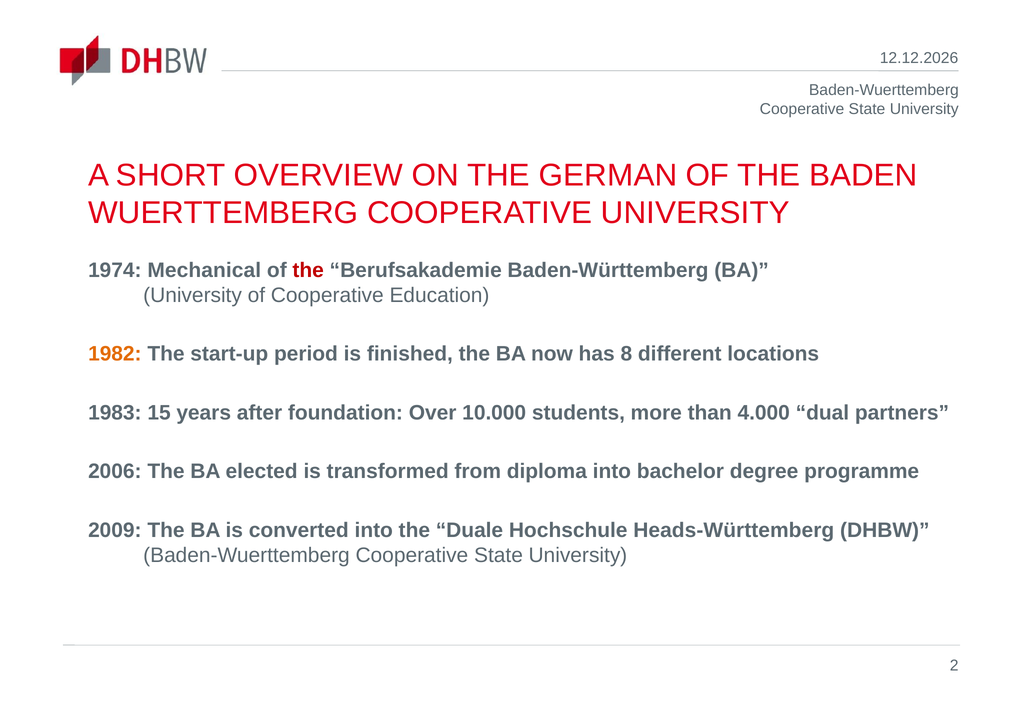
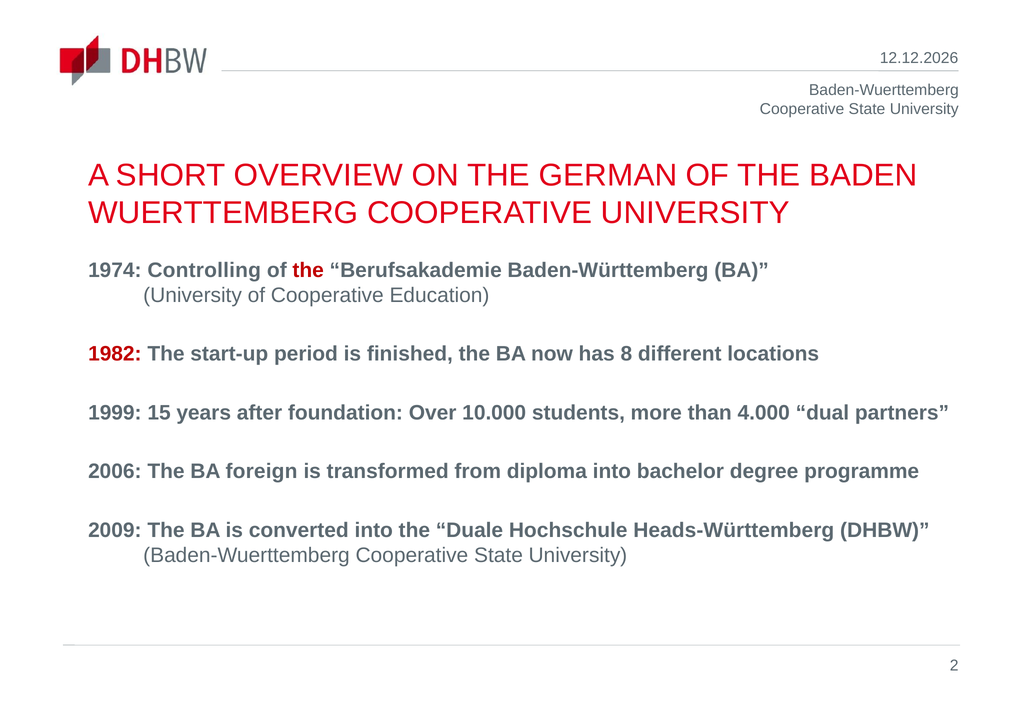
Mechanical: Mechanical -> Controlling (204, 270)
1982 colour: orange -> red (115, 354)
1983: 1983 -> 1999 (115, 413)
elected: elected -> foreign (262, 472)
